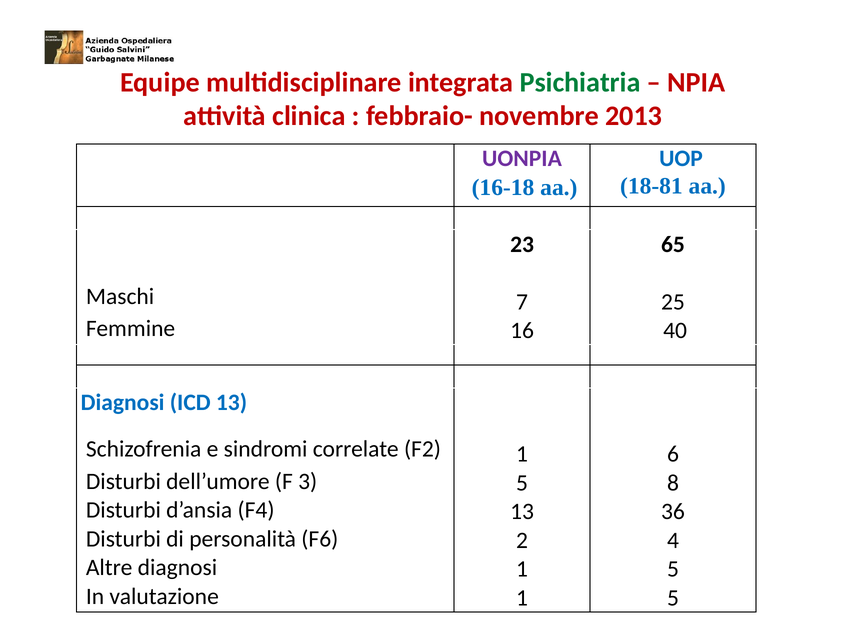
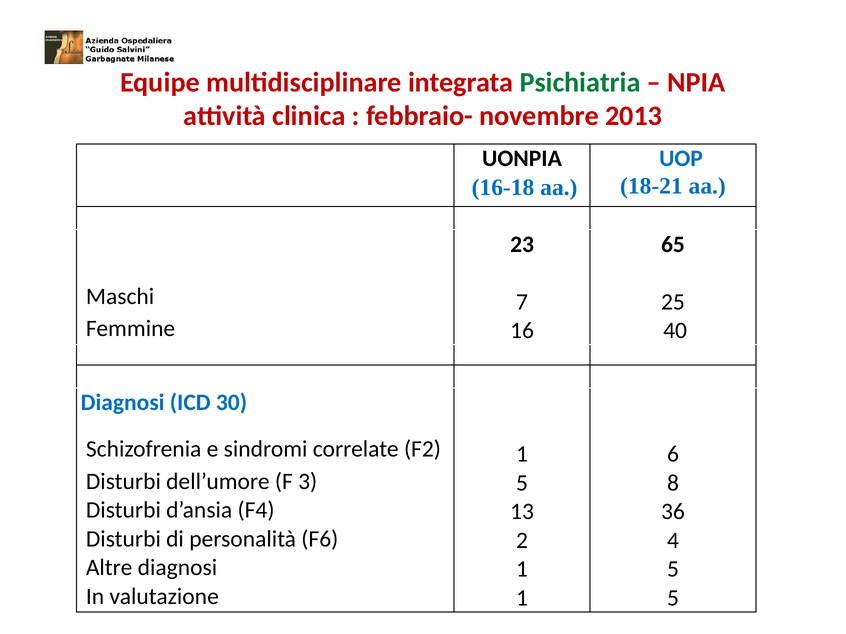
UONPIA colour: purple -> black (522, 159)
18-81: 18-81 -> 18-21 (651, 186)
ICD 13: 13 -> 30 (232, 403)
